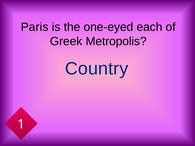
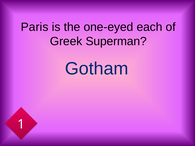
Metropolis: Metropolis -> Superman (116, 41)
Country: Country -> Gotham (97, 69)
